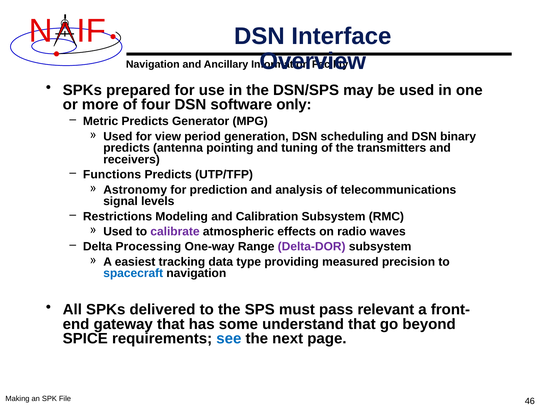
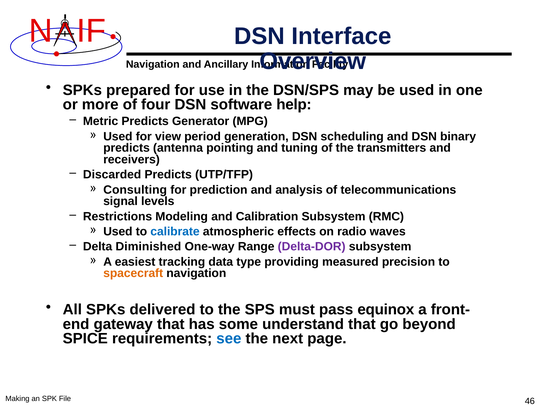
only: only -> help (294, 105)
Functions: Functions -> Discarded (112, 175)
Astronomy: Astronomy -> Consulting (135, 190)
calibrate colour: purple -> blue (175, 232)
Processing: Processing -> Diminished (148, 247)
spacecraft colour: blue -> orange (133, 273)
relevant: relevant -> equinox (386, 310)
